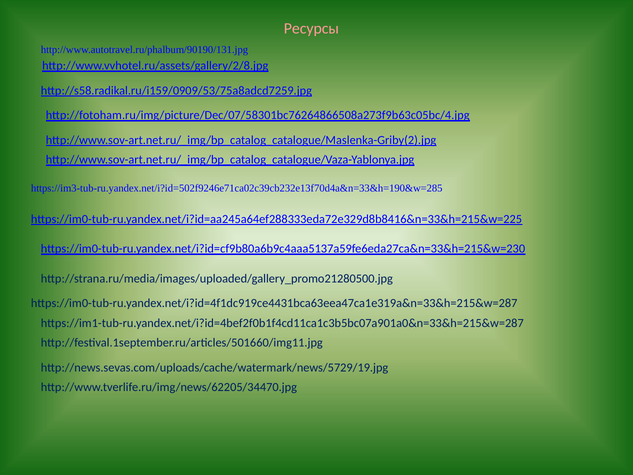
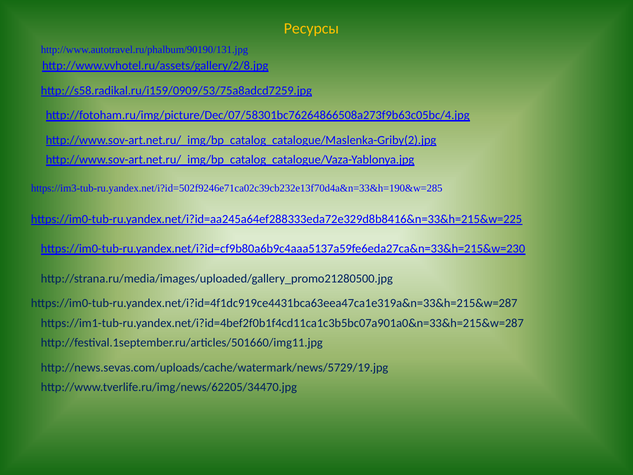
Ресурсы colour: pink -> yellow (311, 29)
